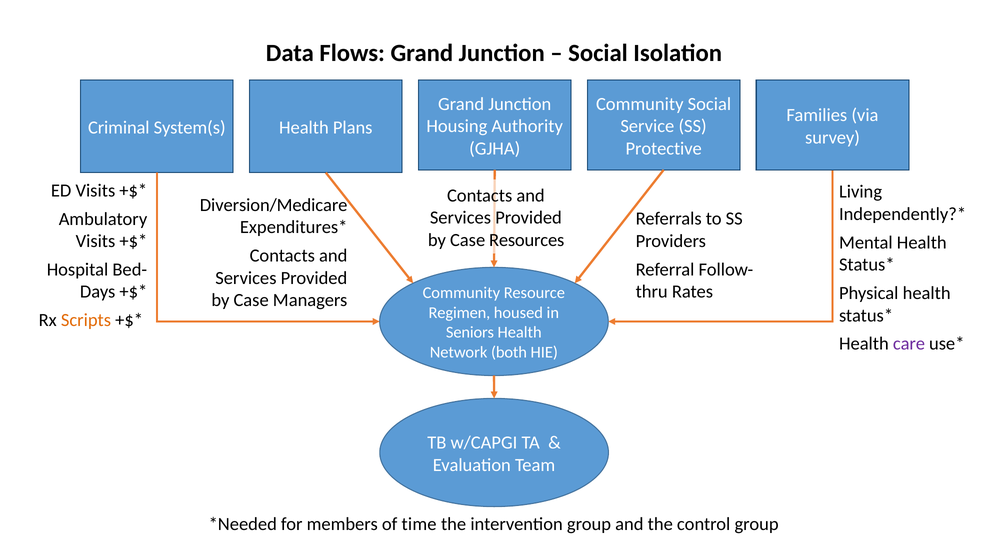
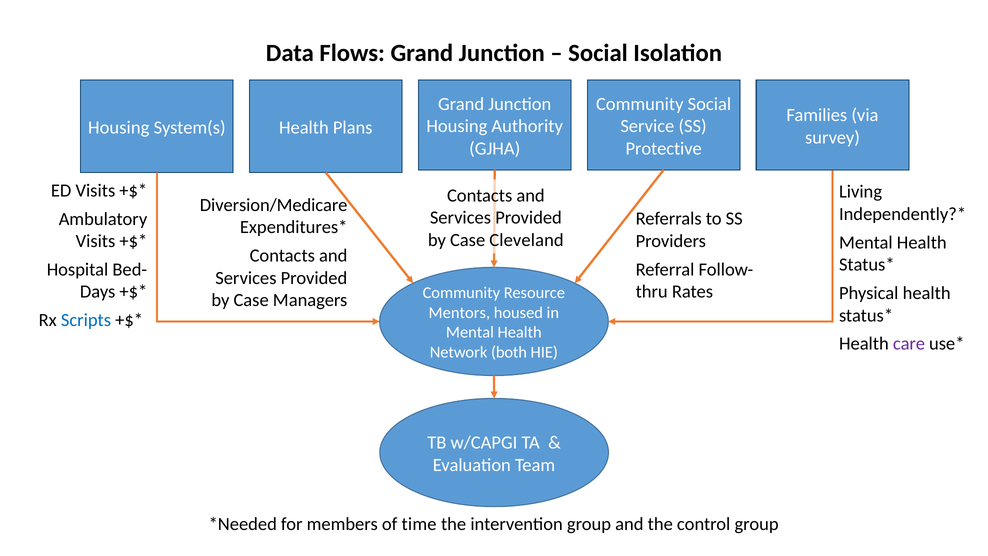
Criminal: Criminal -> Housing (119, 128)
Resources: Resources -> Cleveland (527, 240)
Regimen: Regimen -> Mentors (459, 313)
Scripts colour: orange -> blue (86, 320)
Seniors: Seniors -> Mental (470, 332)
